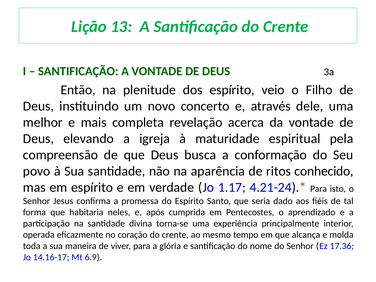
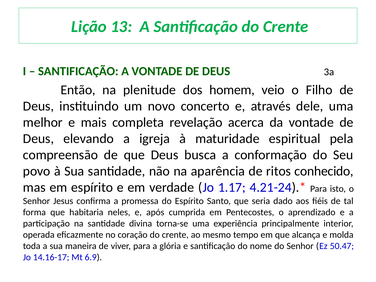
dos espírito: espírito -> homem (232, 90)
17.36: 17.36 -> 50.47 (342, 246)
